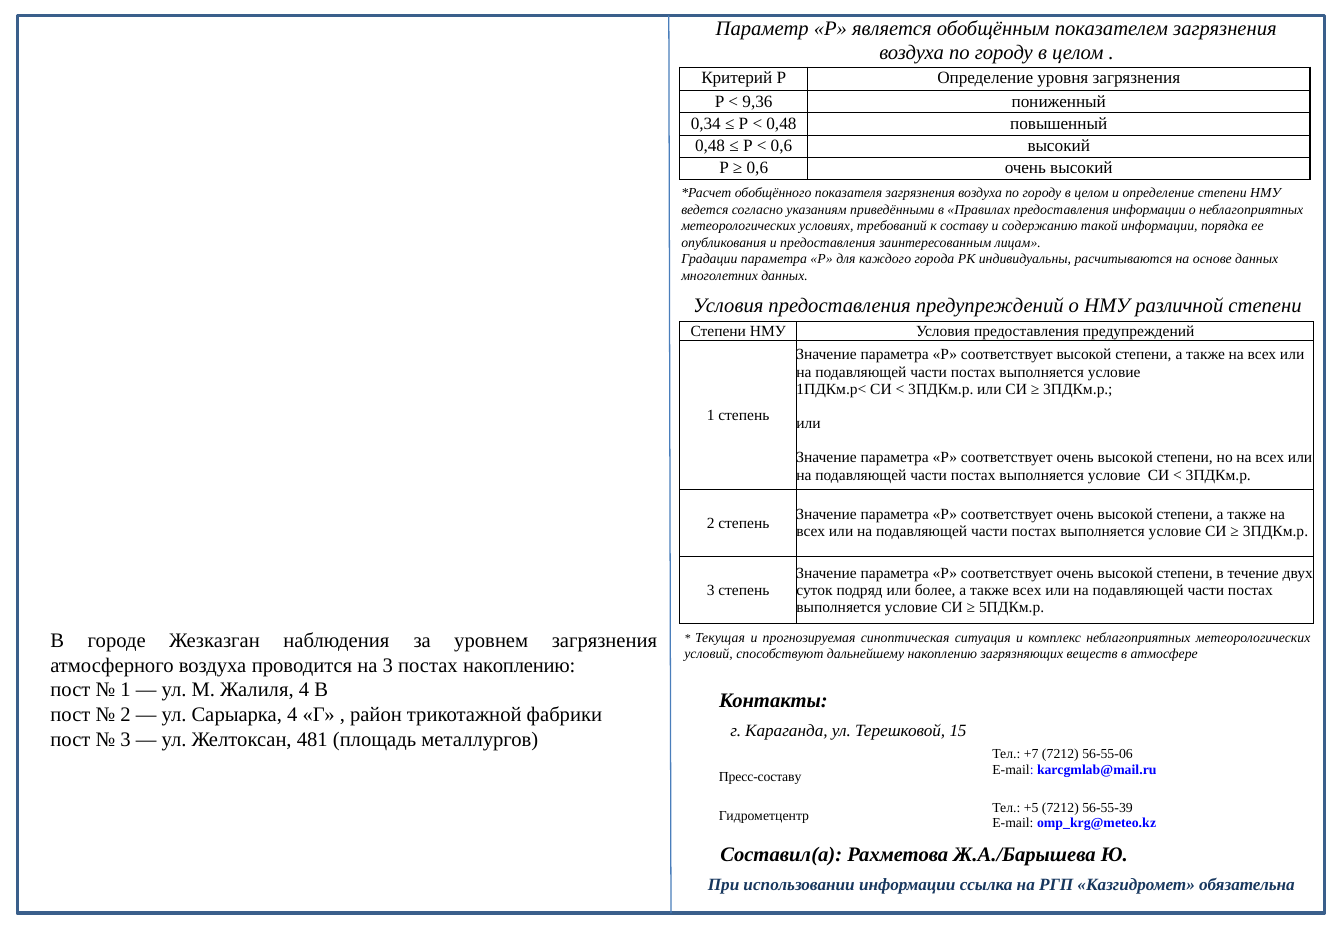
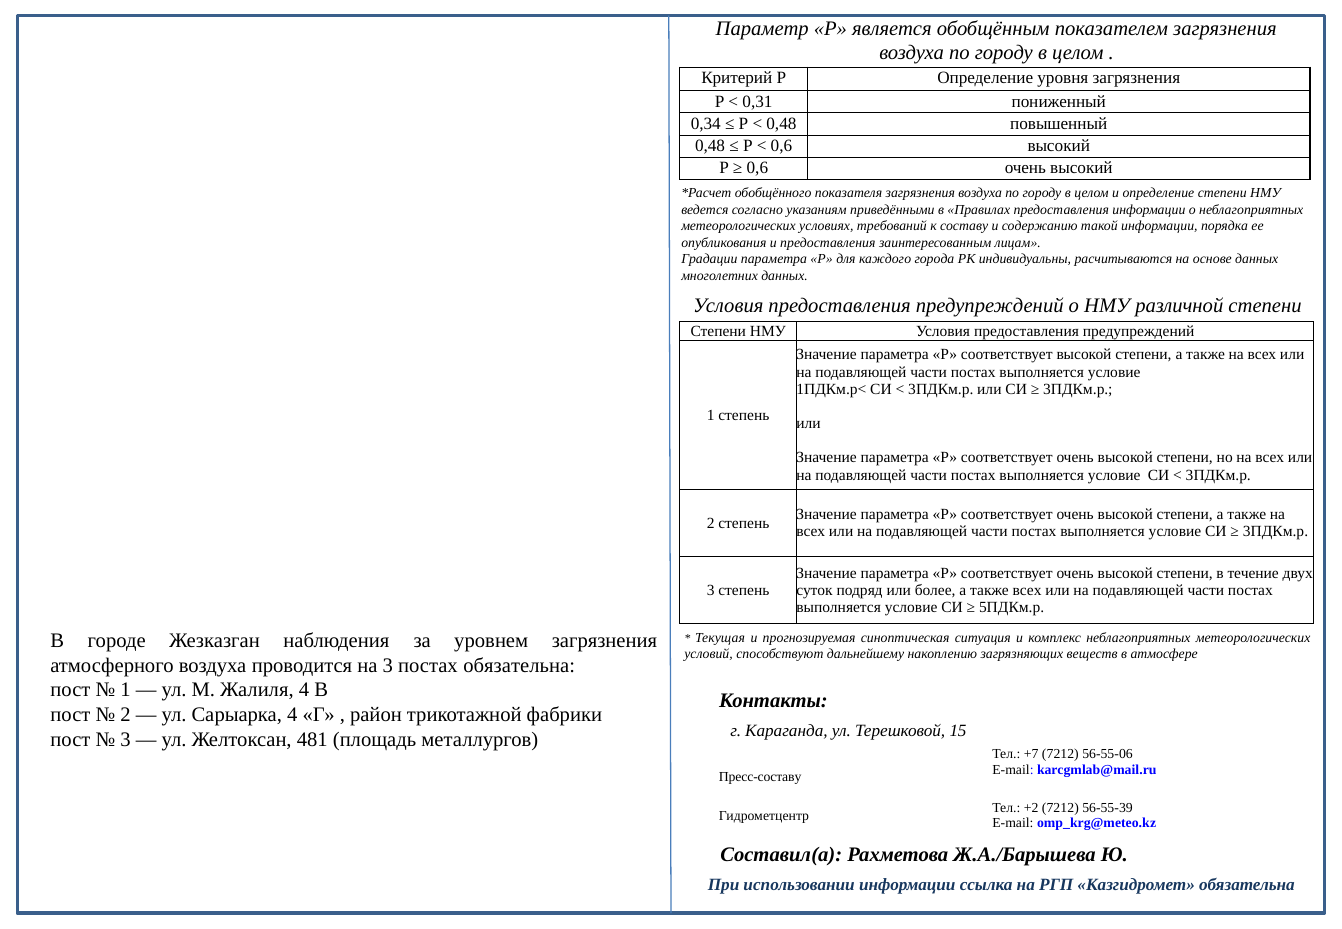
9,36: 9,36 -> 0,31 (758, 102)
постах накоплению: накоплению -> обязательна (519, 665)
+5: +5 -> +2 (1031, 808)
